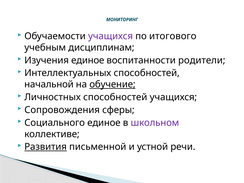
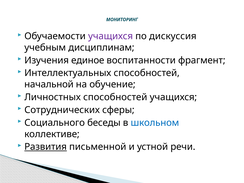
итогового: итогового -> дискуссия (173, 36)
родители: родители -> фрагмент (202, 60)
обучение underline: present -> none (112, 84)
Сопровождения: Сопровождения -> Сотруднических (62, 110)
Социального единое: единое -> беседы (104, 123)
школьном colour: purple -> blue (155, 123)
